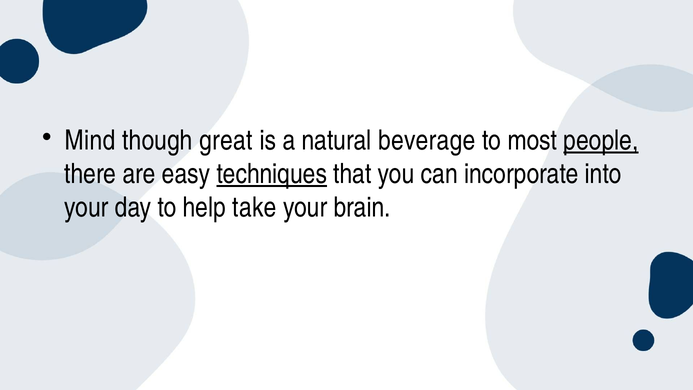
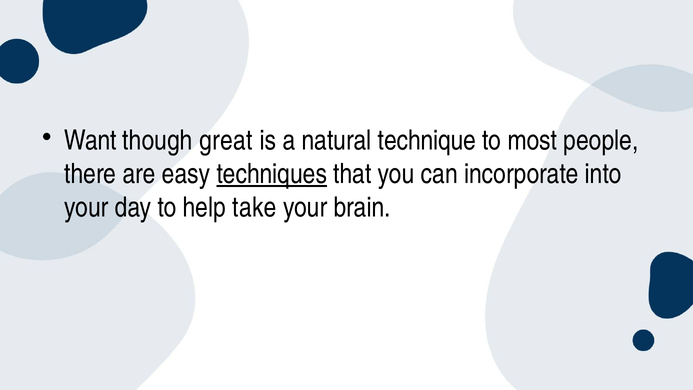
Mind: Mind -> Want (90, 140)
beverage: beverage -> technique (427, 140)
people underline: present -> none (601, 140)
